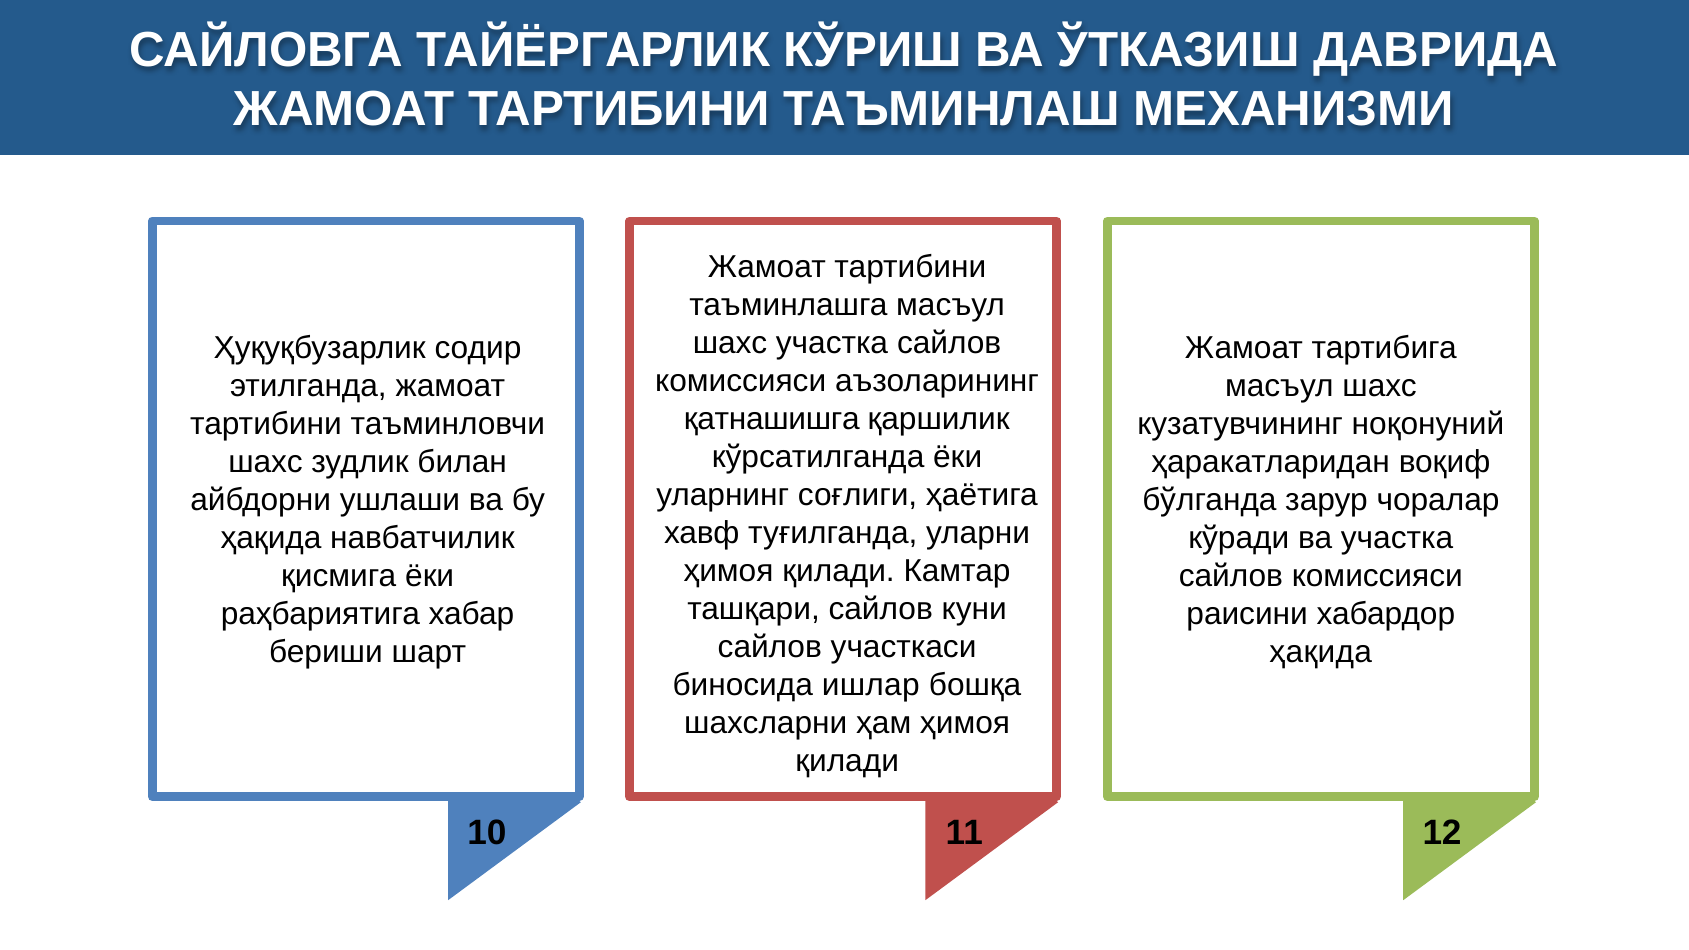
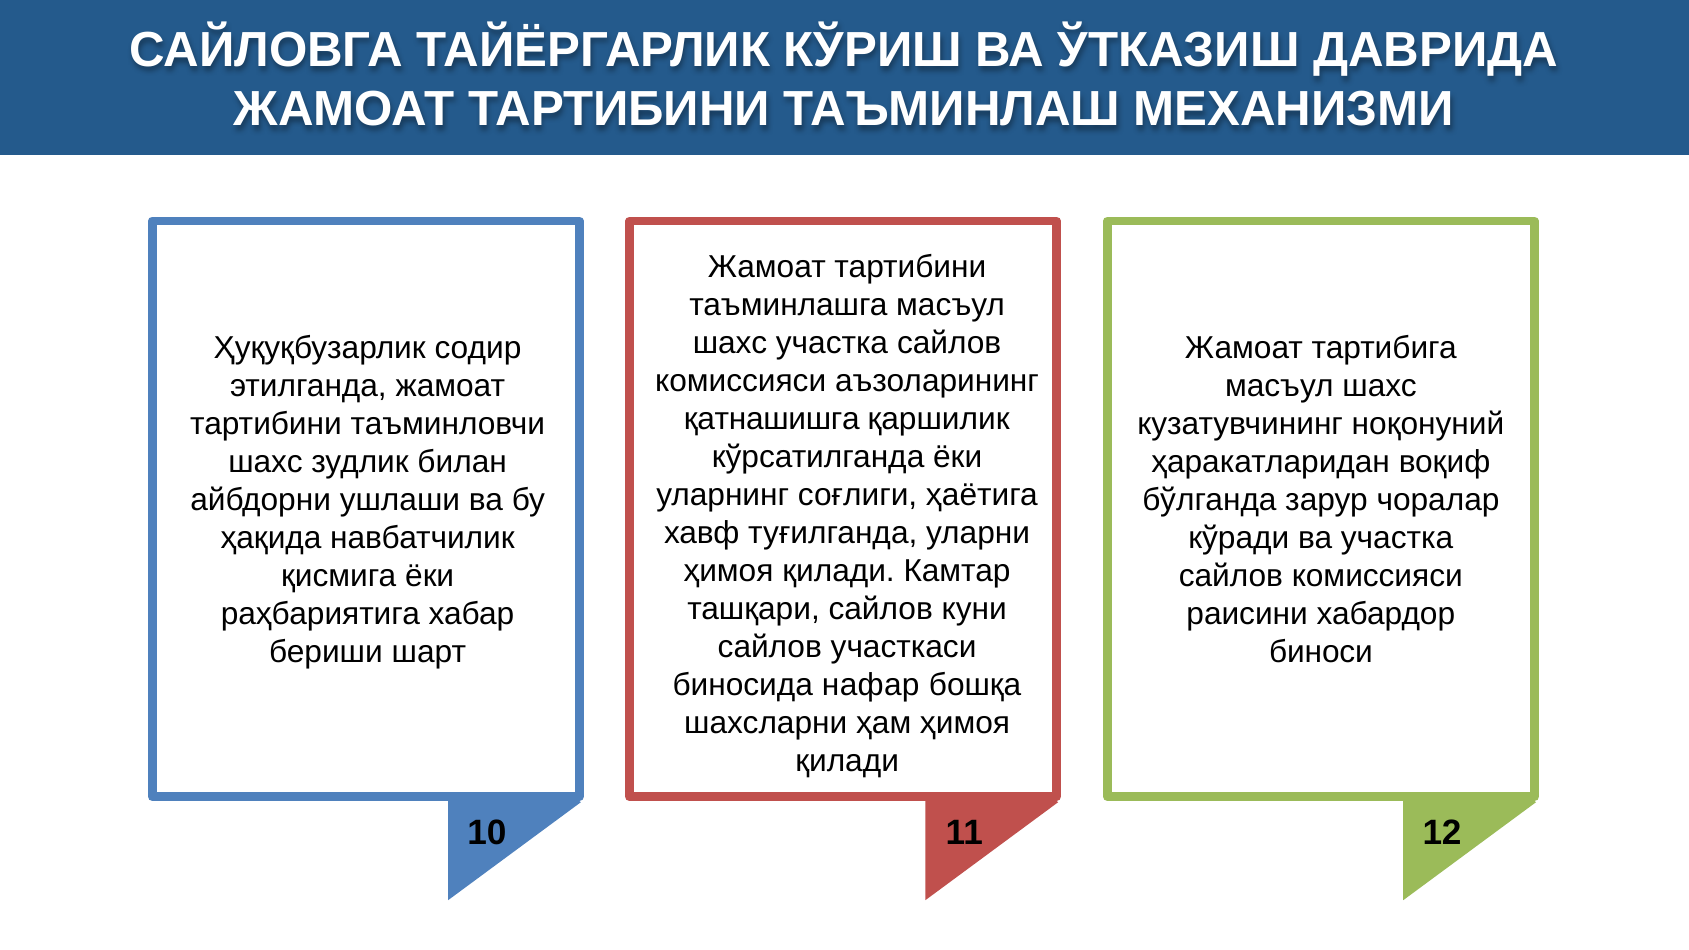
ҳақида: ҳақида -> биноси (1321, 652)
ишлар: ишлар -> нафар (871, 685)
